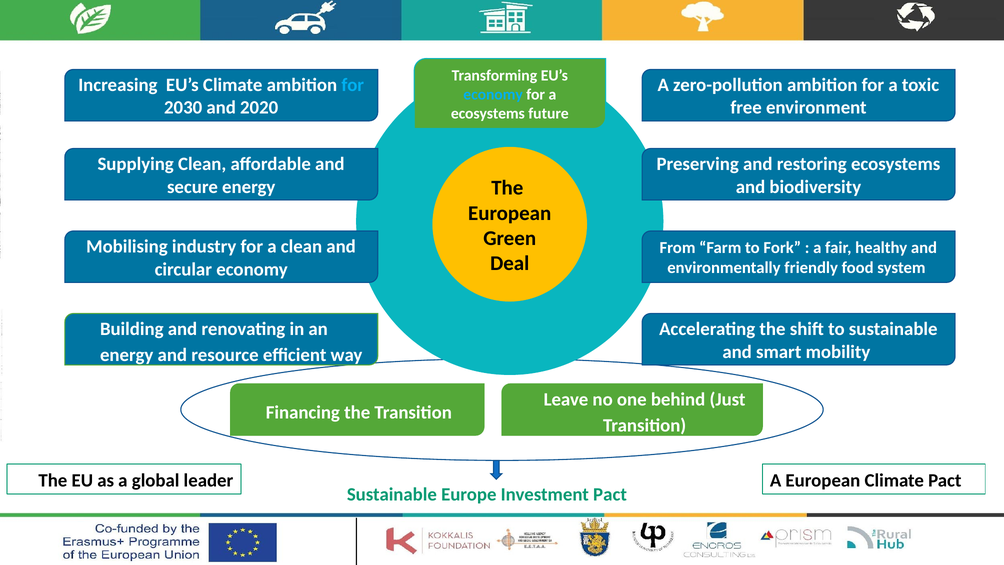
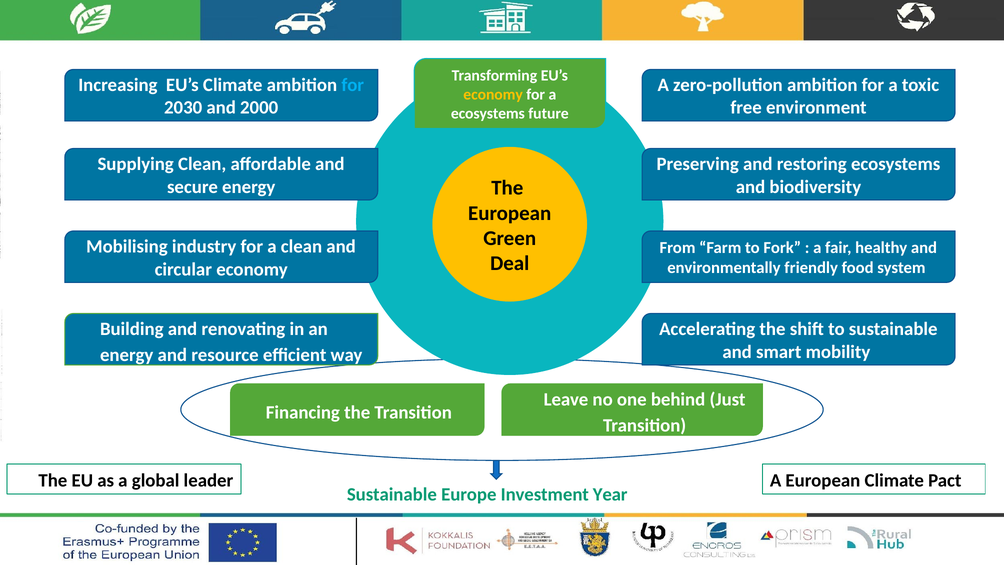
economy colour: light blue -> yellow (493, 95)
2020: 2020 -> 2000 (259, 108)
Investment Pact: Pact -> Year (610, 494)
